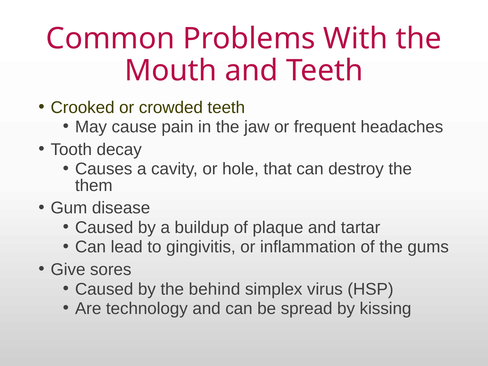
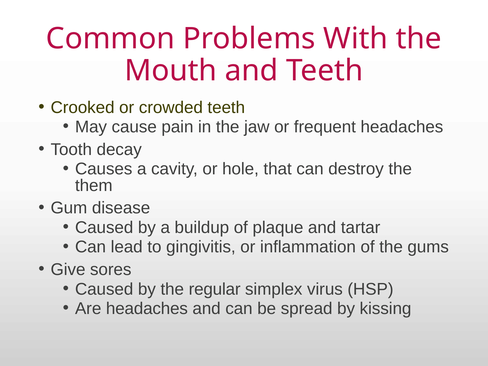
behind: behind -> regular (215, 289)
Are technology: technology -> headaches (147, 309)
